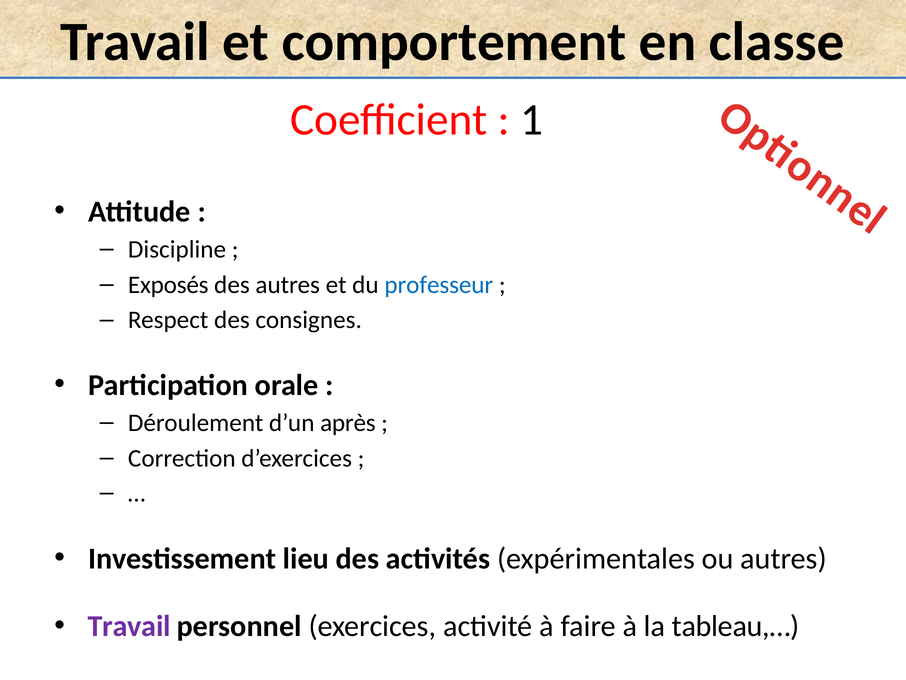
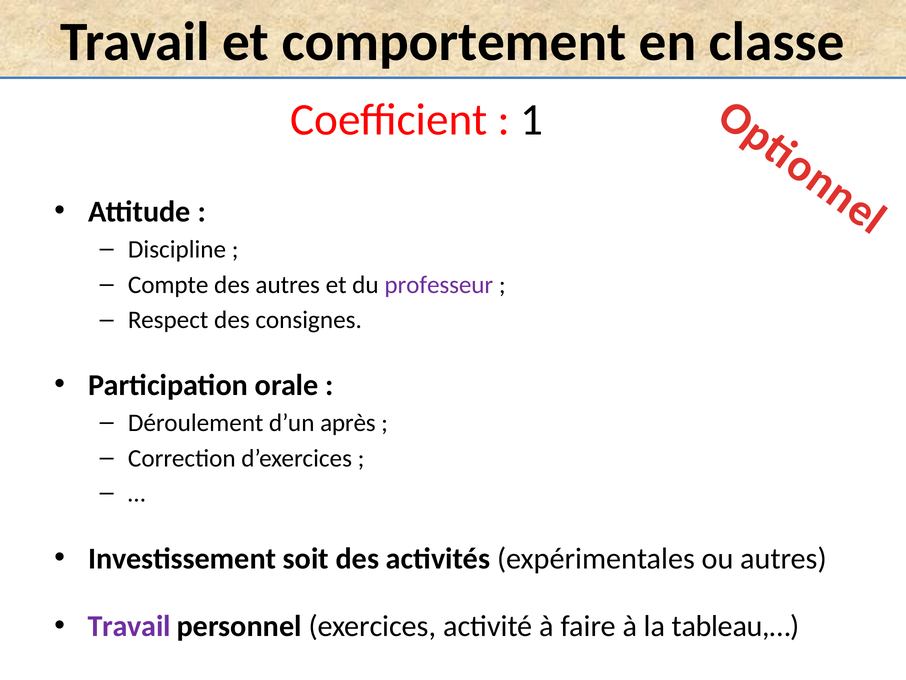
Exposés: Exposés -> Compte (168, 285)
professeur colour: blue -> purple (439, 285)
lieu: lieu -> soit (306, 558)
